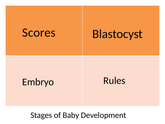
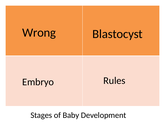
Scores: Scores -> Wrong (39, 32)
